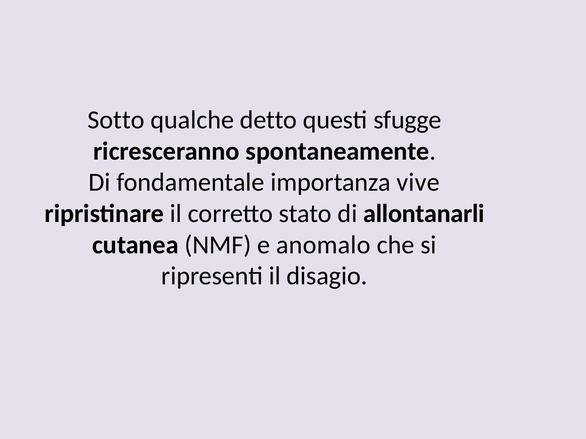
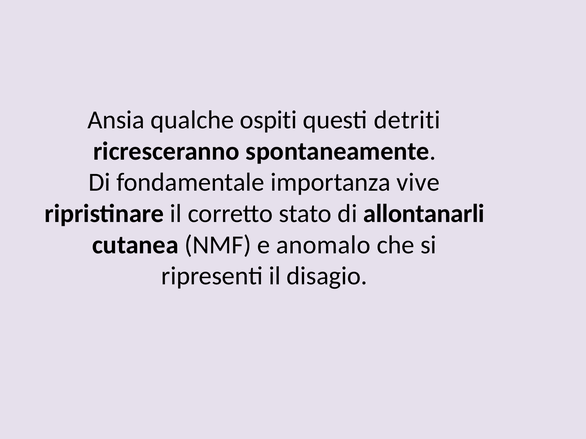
Sotto: Sotto -> Ansia (116, 120)
detto: detto -> ospiti (268, 120)
sfugge: sfugge -> detriti (407, 120)
